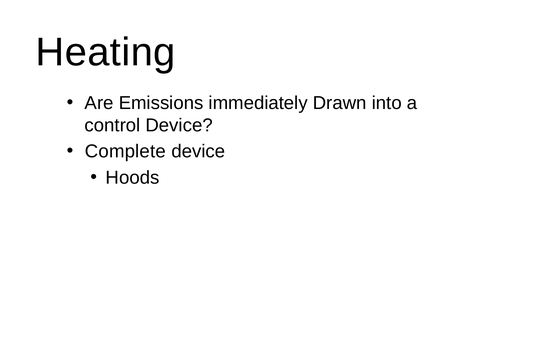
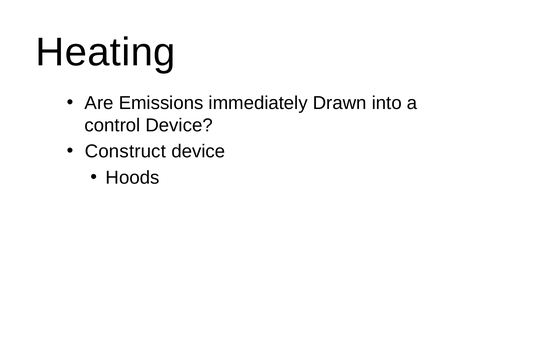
Complete: Complete -> Construct (125, 151)
